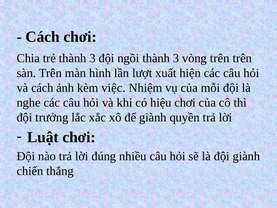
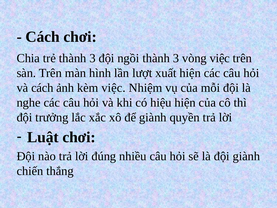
vòng trên: trên -> việc (220, 58)
hiệu chơi: chơi -> hiện (185, 102)
